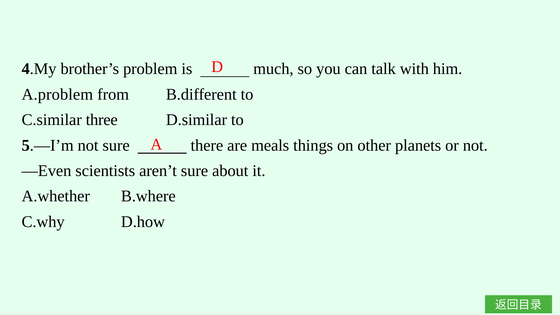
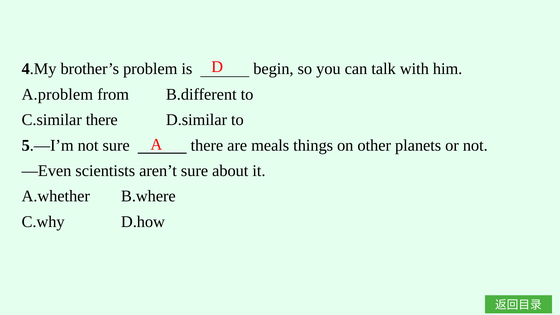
much: much -> begin (273, 69)
C.similar three: three -> there (102, 120)
